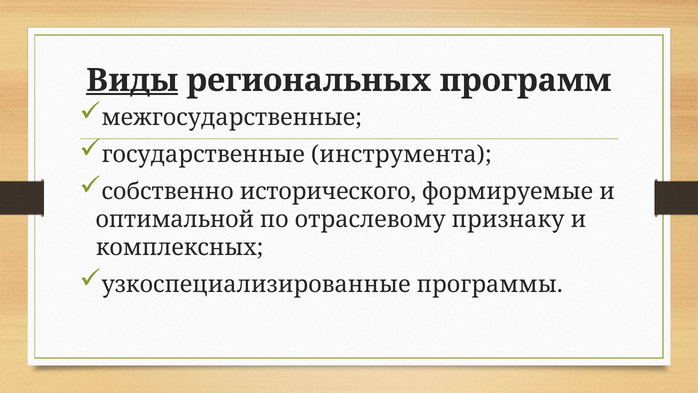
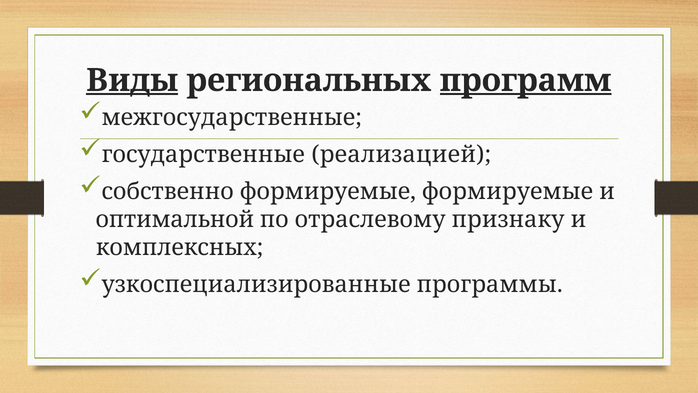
программ underline: none -> present (526, 80)
инструмента: инструмента -> реализацией (401, 154)
собственно исторического: исторического -> формируемые (328, 191)
